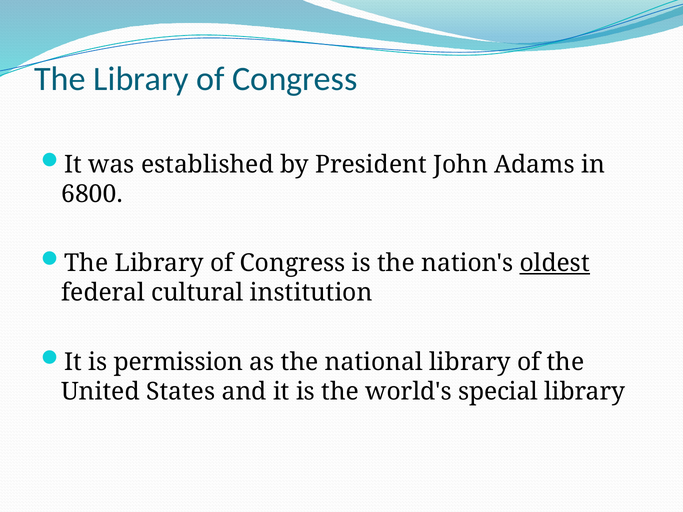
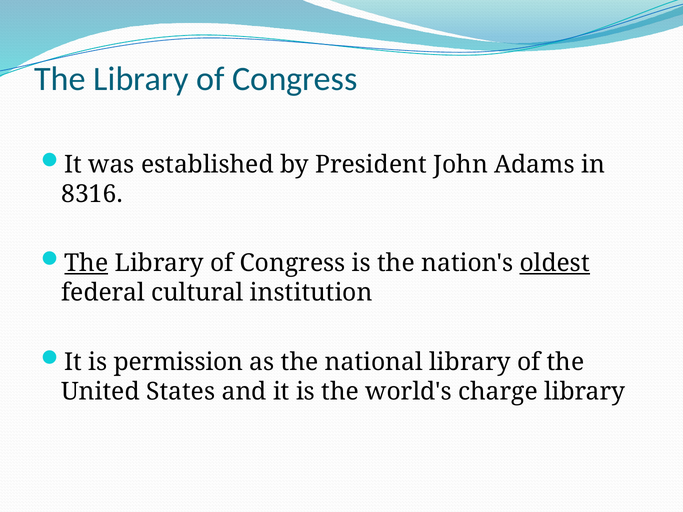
6800: 6800 -> 8316 (92, 194)
The underline: none -> present (86, 263)
special: special -> charge (498, 392)
